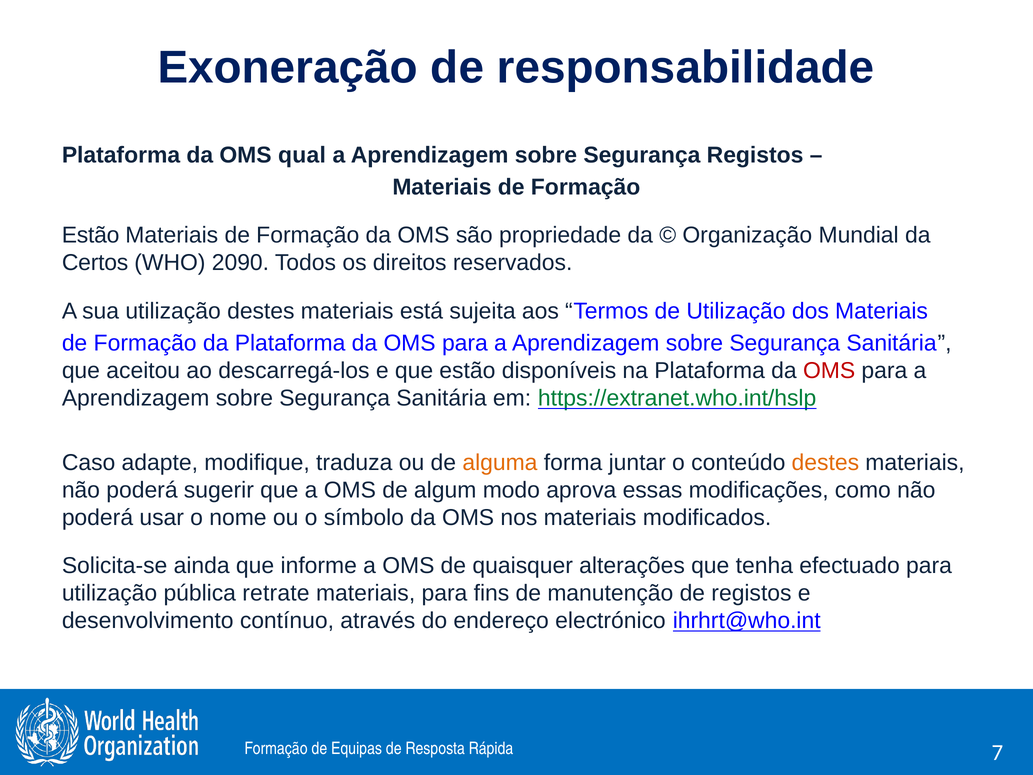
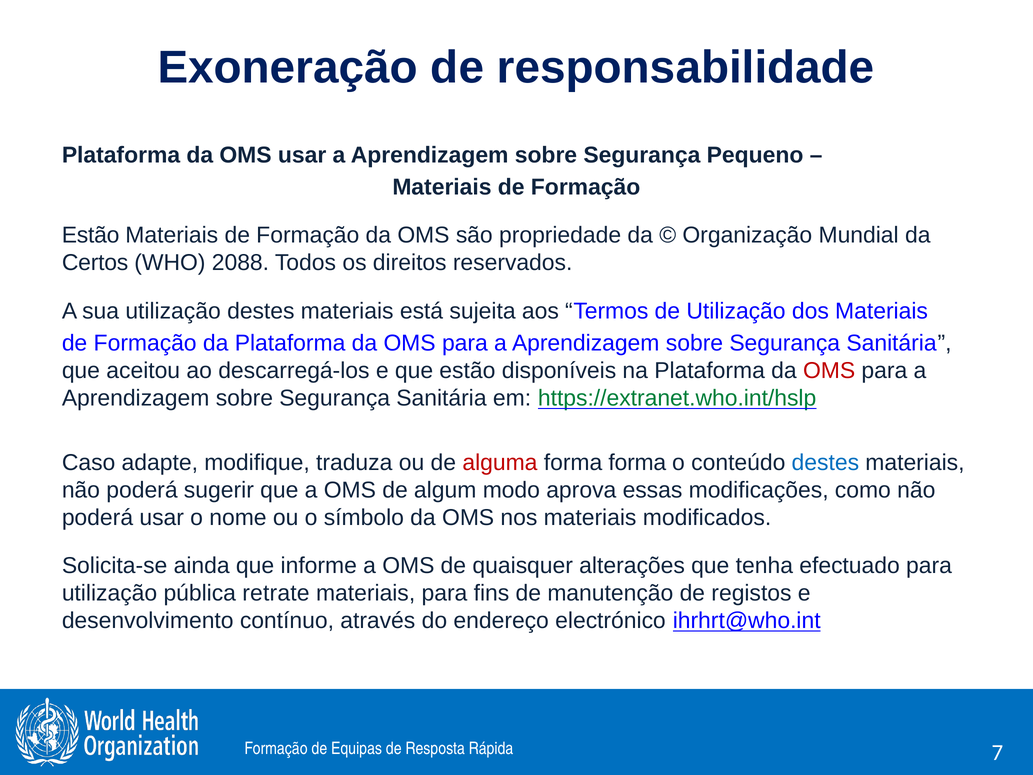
OMS qual: qual -> usar (302, 155)
Segurança Registos: Registos -> Pequeno (755, 155)
2090: 2090 -> 2088 (240, 263)
alguma colour: orange -> red (500, 462)
forma juntar: juntar -> forma (637, 462)
destes colour: orange -> blue (825, 462)
